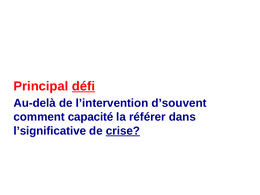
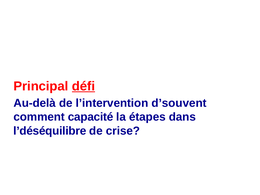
référer: référer -> étapes (147, 117)
l’significative: l’significative -> l’déséquilibre (50, 131)
crise underline: present -> none (123, 131)
